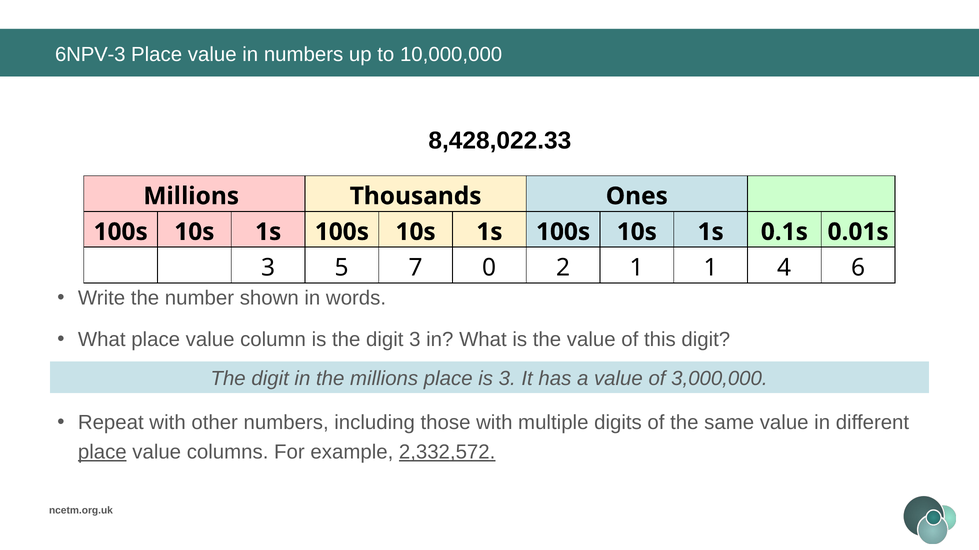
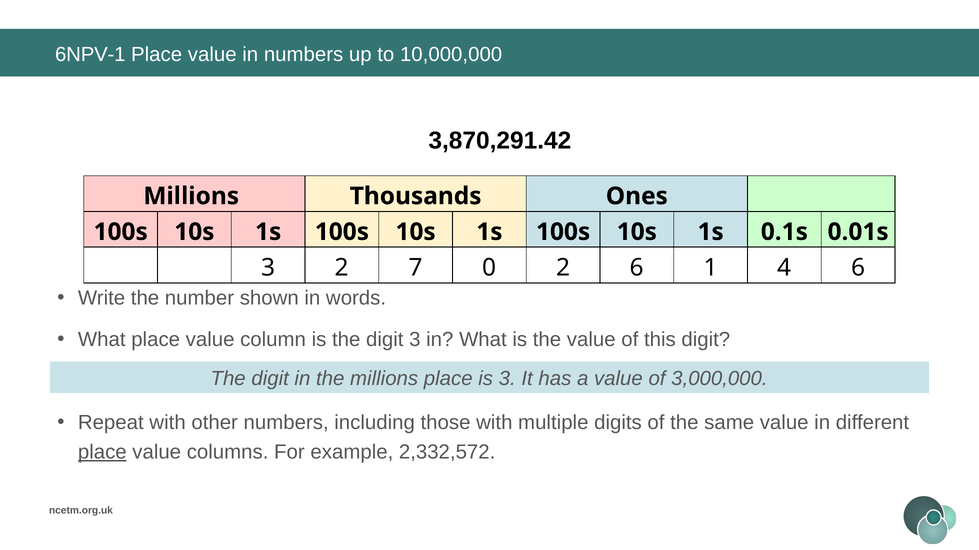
6NPV-3: 6NPV-3 -> 6NPV-1 (90, 55)
8,428,022.33: 8,428,022.33 -> 3,870,291.42 (500, 141)
3 5: 5 -> 2 (342, 268)
2 1: 1 -> 6 (637, 268)
2,332,572 underline: present -> none (447, 453)
